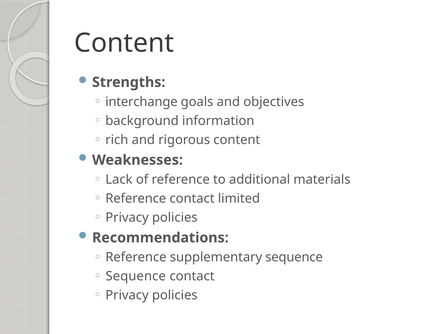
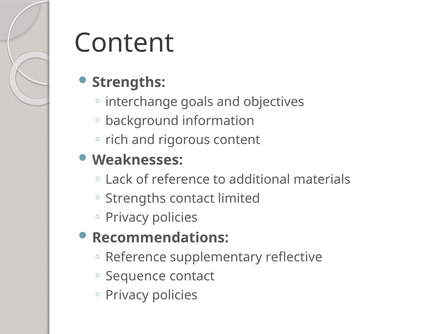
Reference: Reference -> Strengths (136, 198)
supplementary sequence: sequence -> reflective (294, 257)
